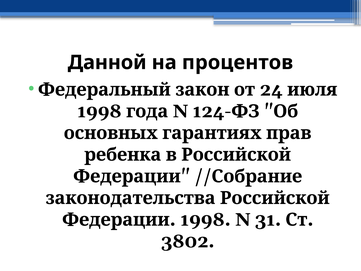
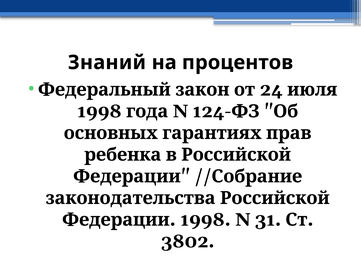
Данной: Данной -> Знаний (107, 62)
